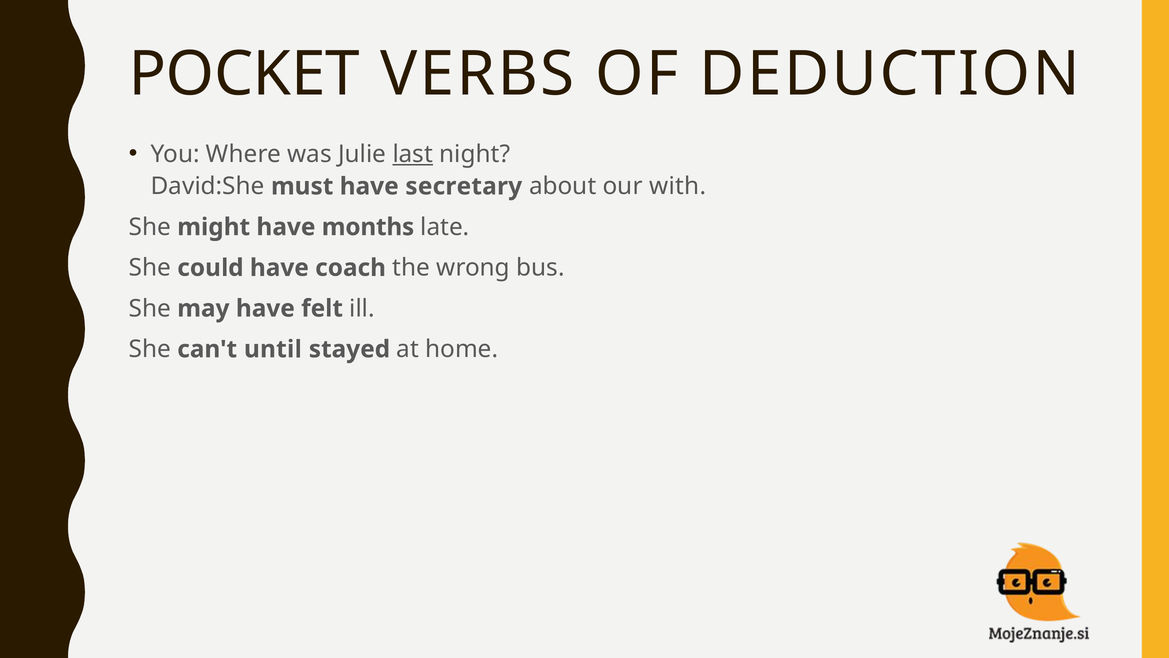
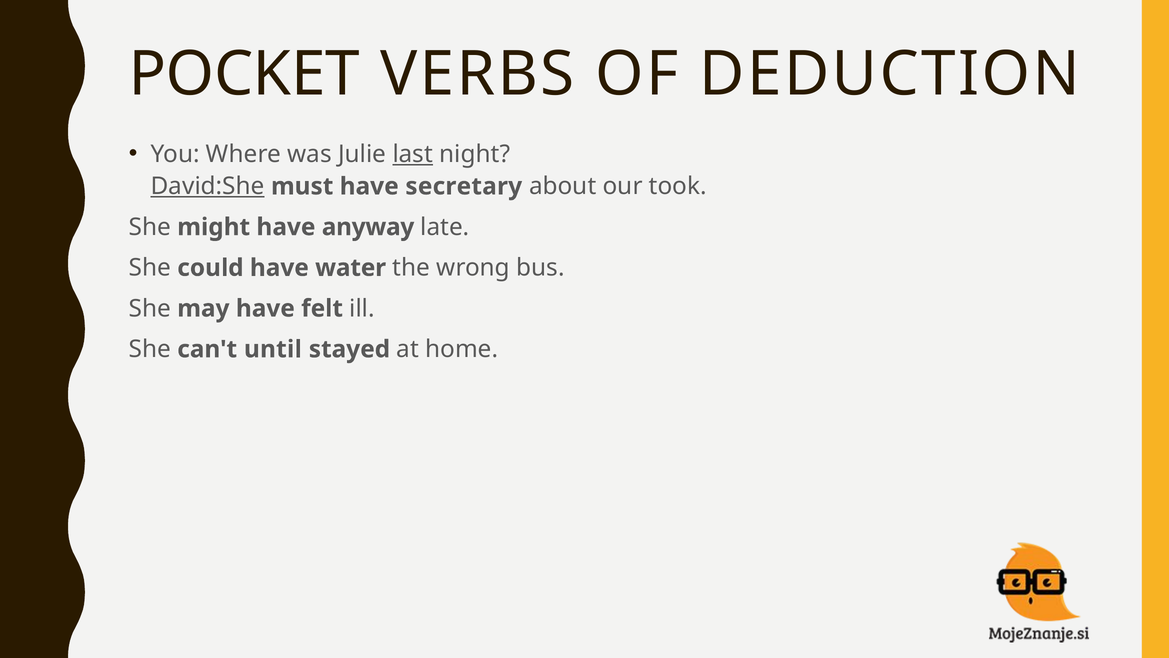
David:She underline: none -> present (208, 186)
with: with -> took (678, 186)
months: months -> anyway (368, 227)
coach: coach -> water (351, 268)
